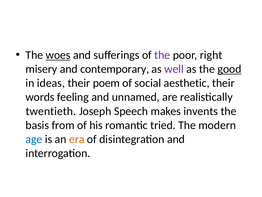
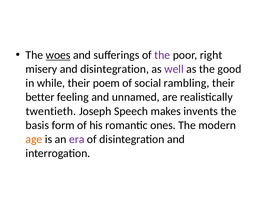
and contemporary: contemporary -> disintegration (115, 69)
good underline: present -> none (229, 69)
ideas: ideas -> while (51, 83)
aesthetic: aesthetic -> rambling (187, 83)
words: words -> better (40, 97)
from: from -> form (63, 125)
tried: tried -> ones (163, 125)
age colour: blue -> orange (34, 139)
era colour: orange -> purple (77, 139)
